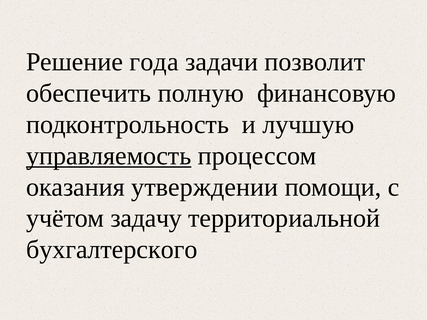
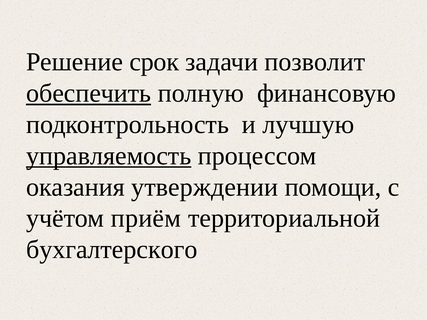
года: года -> срок (154, 62)
обеспечить underline: none -> present (89, 93)
задачу: задачу -> приём (146, 219)
